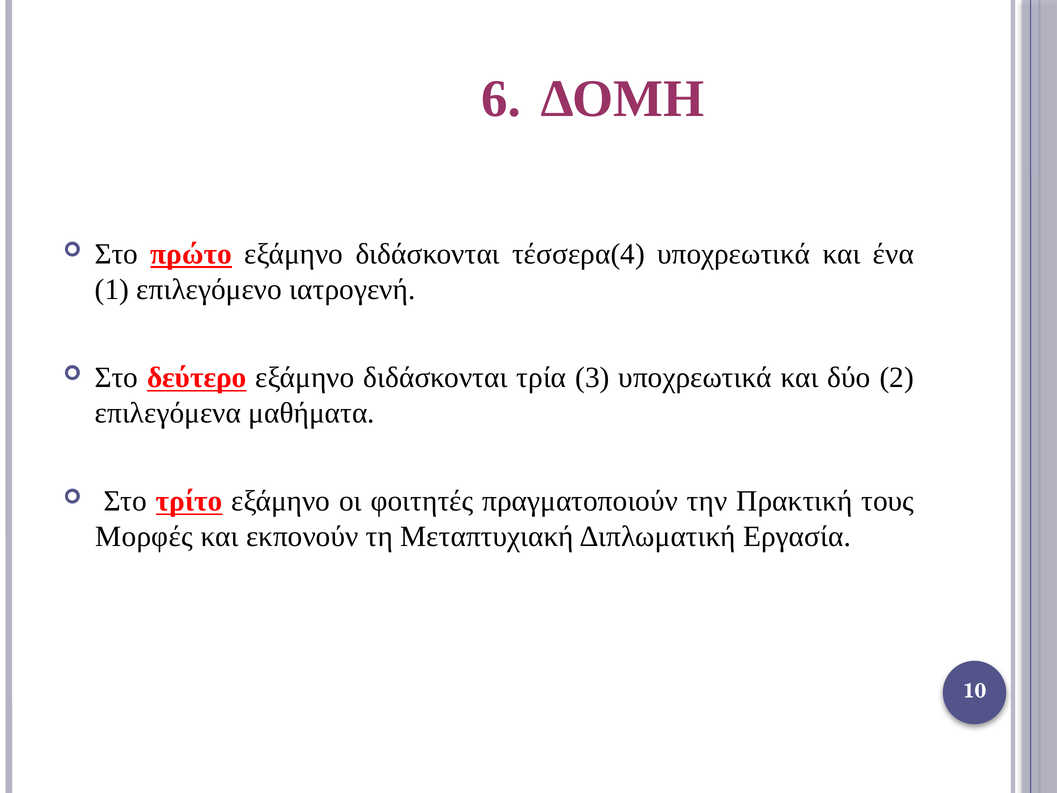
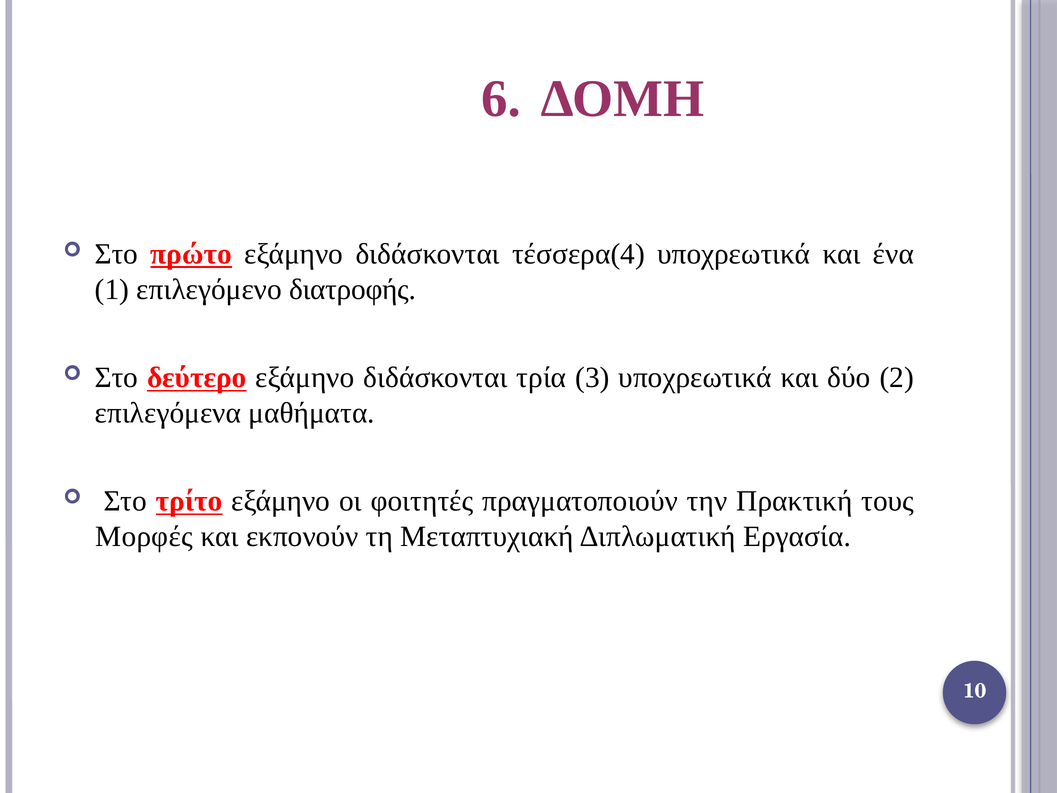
ιατρογενή: ιατρογενή -> διατροφής (353, 289)
